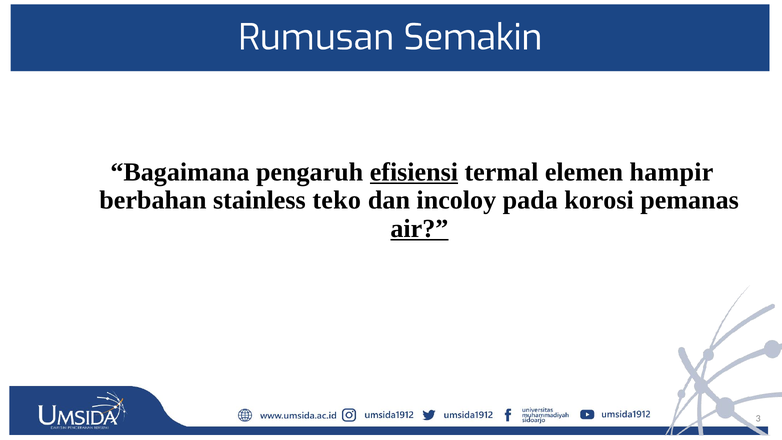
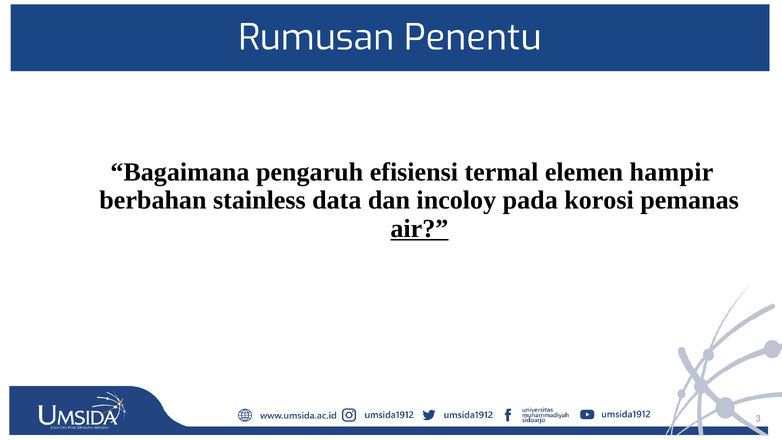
Semakin: Semakin -> Penentu (473, 38)
efisiensi underline: present -> none (414, 172)
teko: teko -> data (337, 200)
